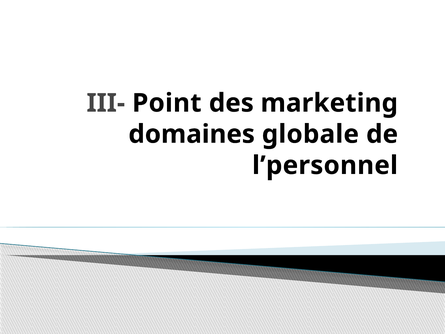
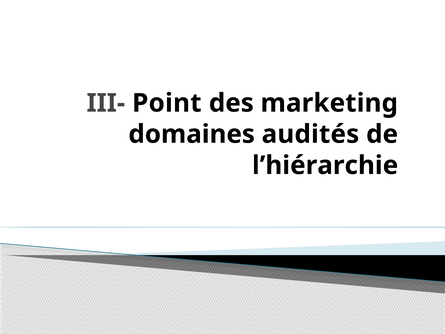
globale: globale -> audités (310, 134)
l’personnel: l’personnel -> l’hiérarchie (325, 165)
